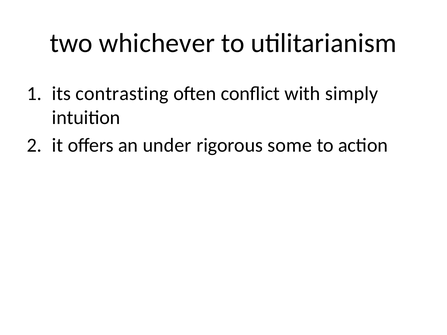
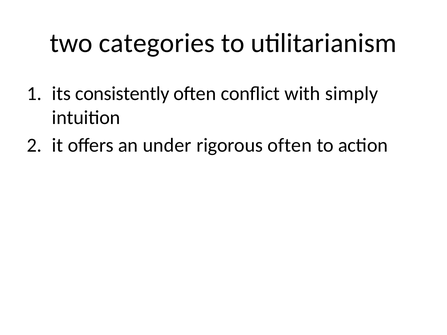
whichever: whichever -> categories (157, 43)
contrasting: contrasting -> consistently (122, 94)
rigorous some: some -> often (290, 145)
